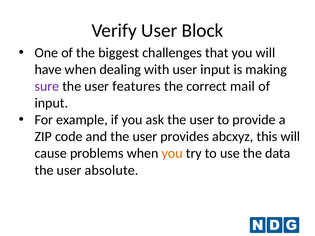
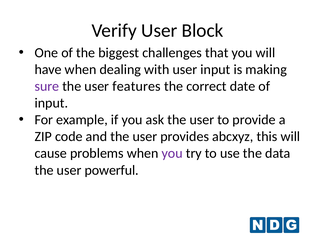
mail: mail -> date (243, 86)
you colour: orange -> purple (172, 154)
absolute: absolute -> powerful (112, 170)
